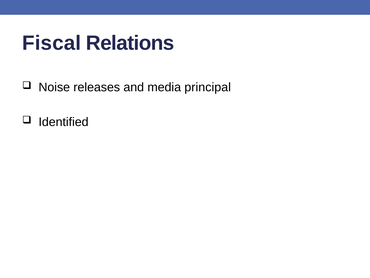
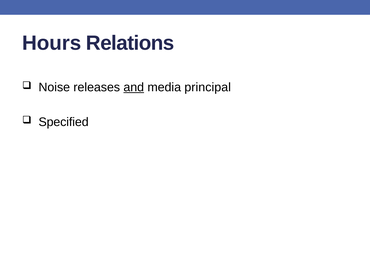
Fiscal: Fiscal -> Hours (52, 43)
and underline: none -> present (134, 87)
Identified: Identified -> Specified (64, 122)
